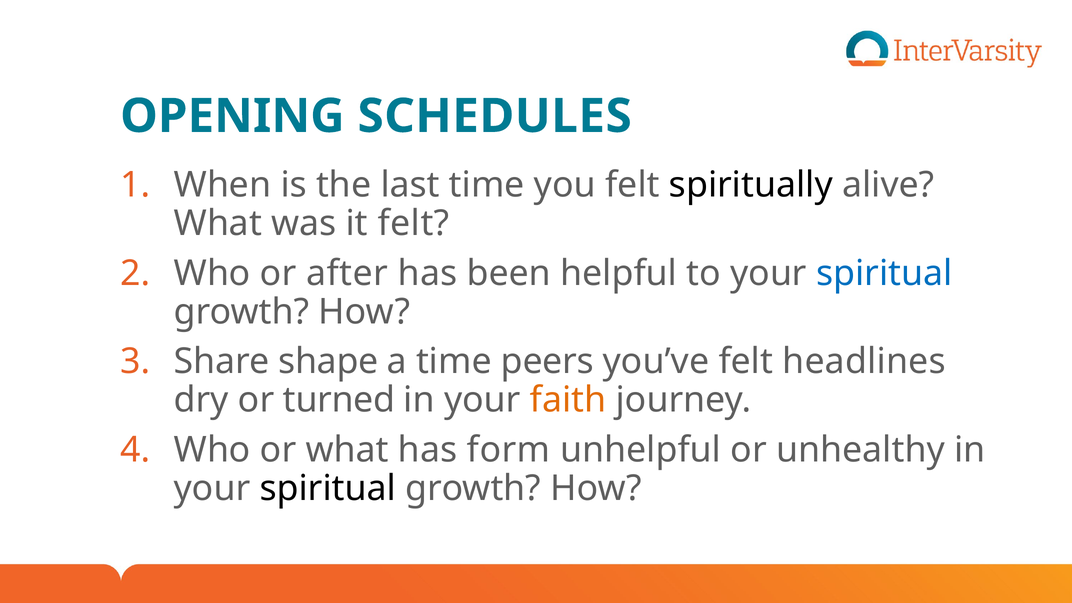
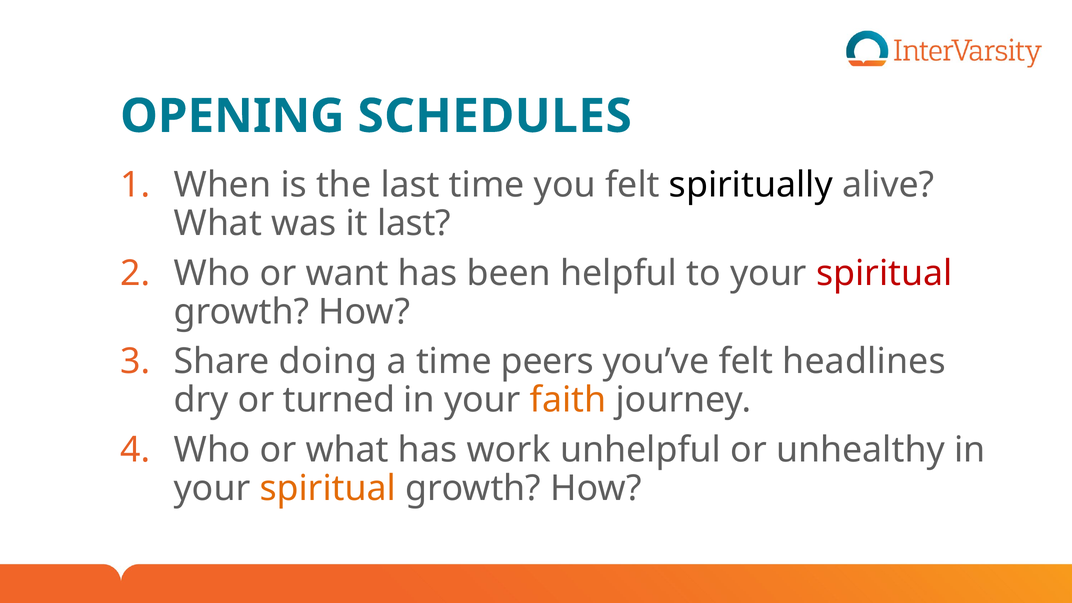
it felt: felt -> last (414, 224)
after: after -> want (347, 273)
spiritual colour: blue -> red (884, 273)
shape: shape -> doing (328, 362)
form: form -> work (509, 450)
spiritual colour: black -> orange (328, 489)
